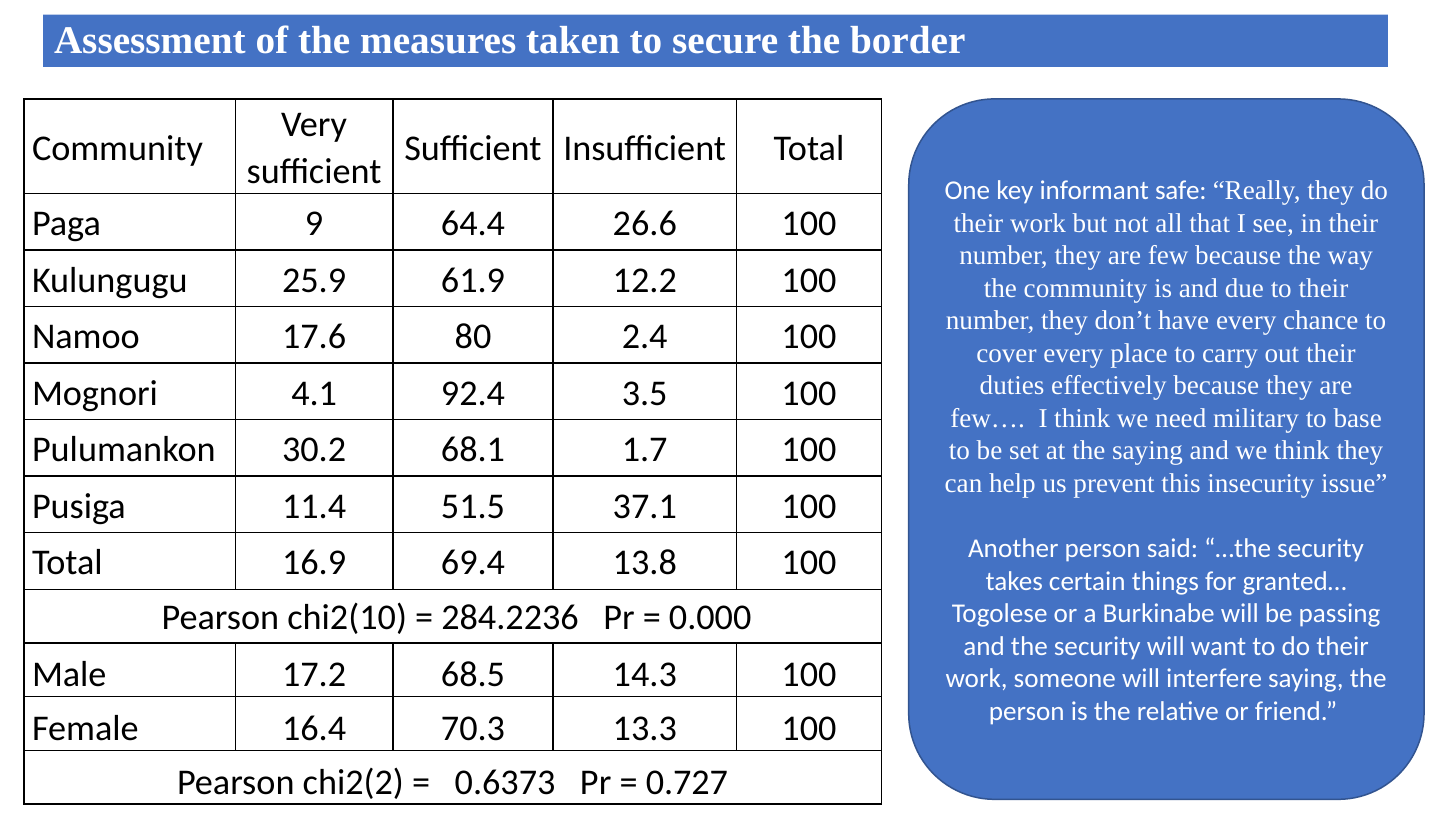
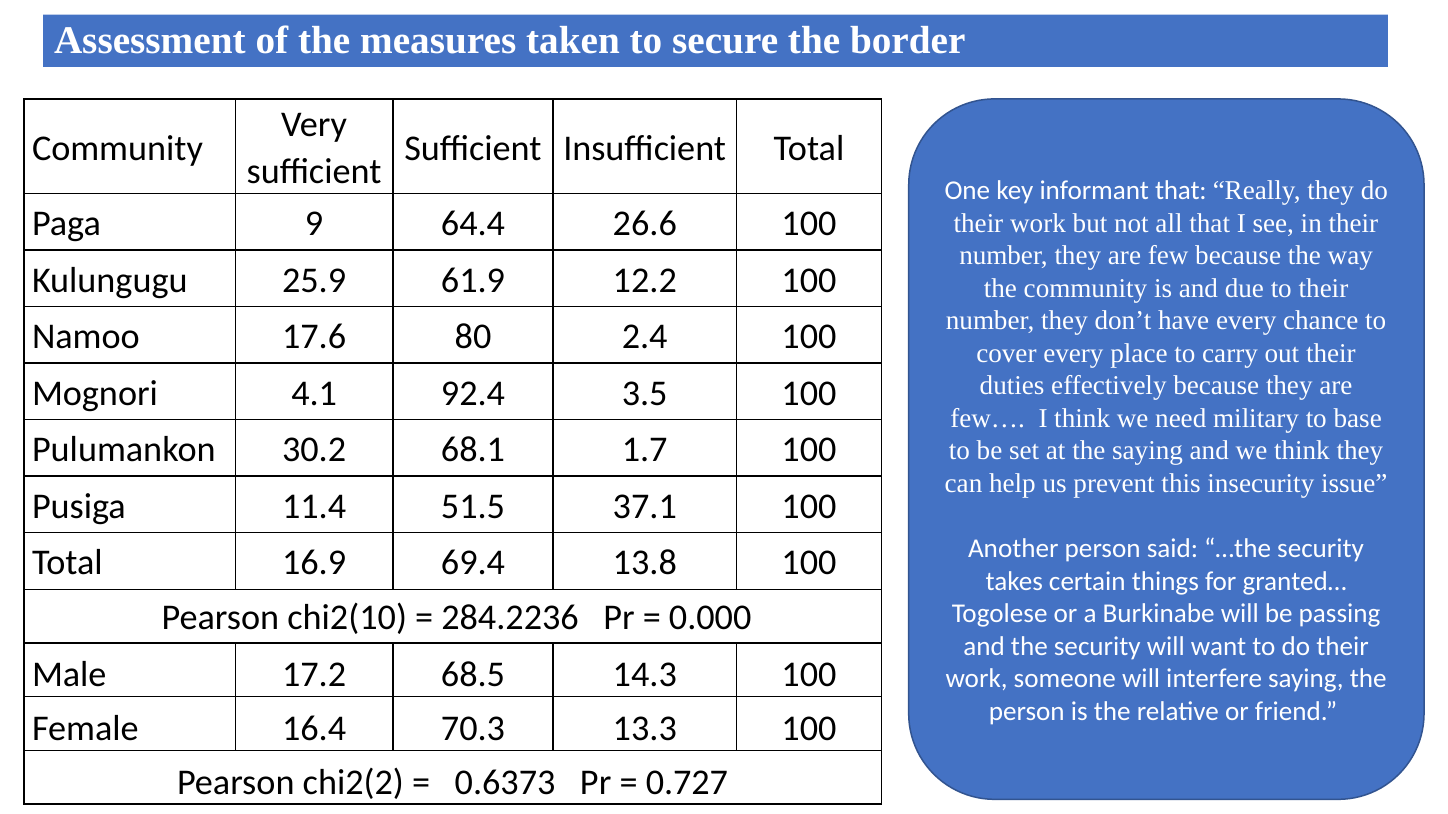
informant safe: safe -> that (1181, 191)
